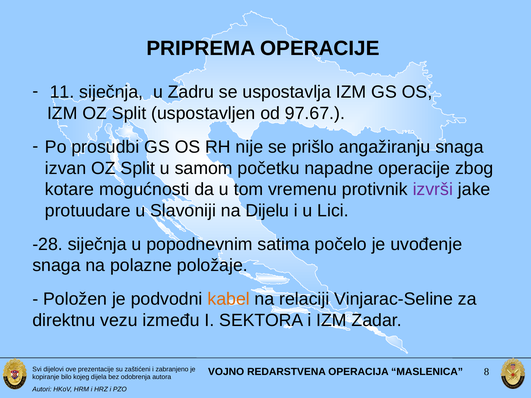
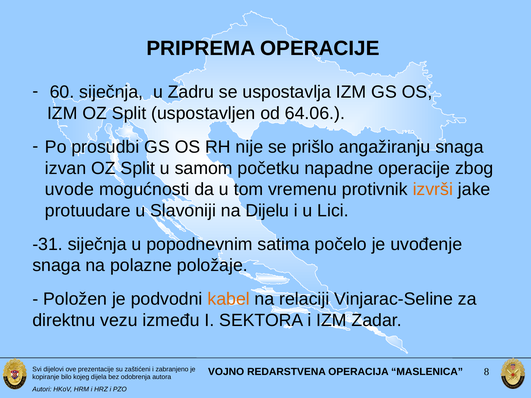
11: 11 -> 60 (62, 92)
97.67: 97.67 -> 64.06 (315, 113)
kotare: kotare -> uvode (69, 190)
izvrši colour: purple -> orange (433, 190)
-28: -28 -> -31 (48, 244)
